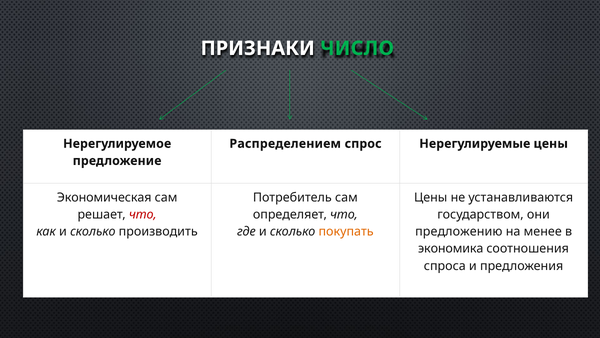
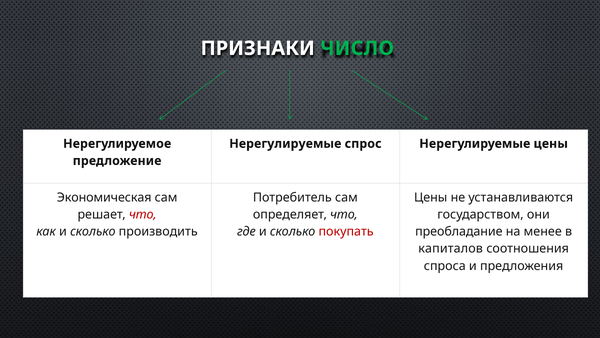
Распределением: Распределением -> Нерегулируемые (285, 143)
покупать colour: orange -> red (346, 231)
предложению: предложению -> преобладание (459, 231)
экономика: экономика -> капиталов (451, 248)
